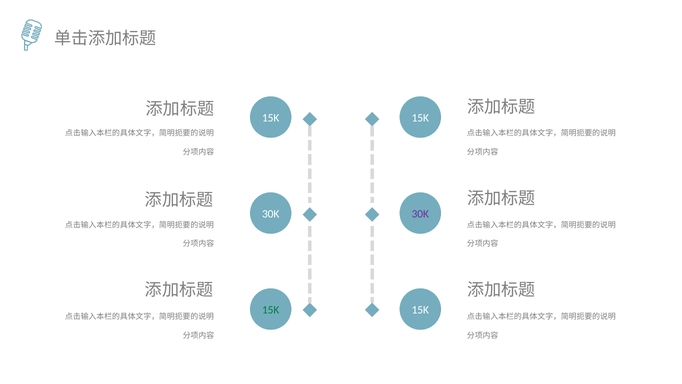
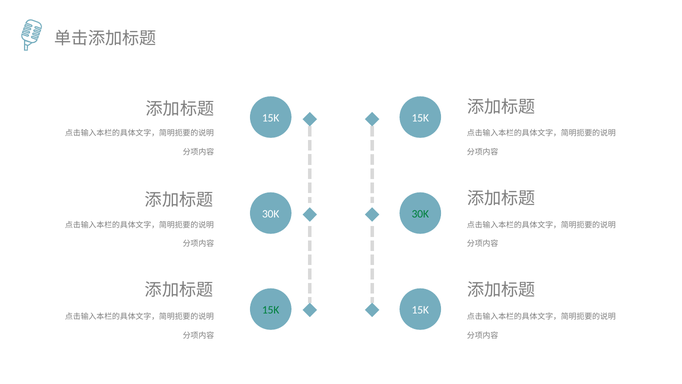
30K colour: purple -> green (420, 214)
